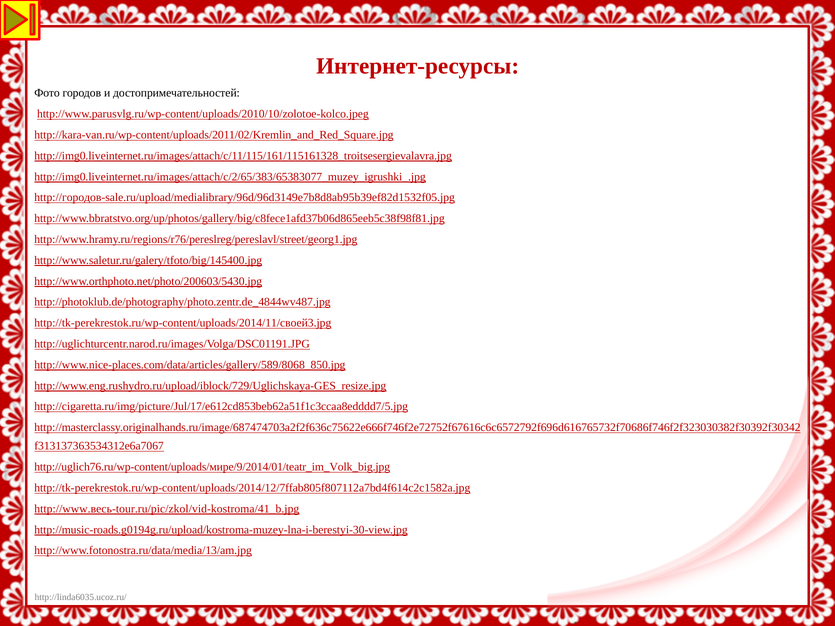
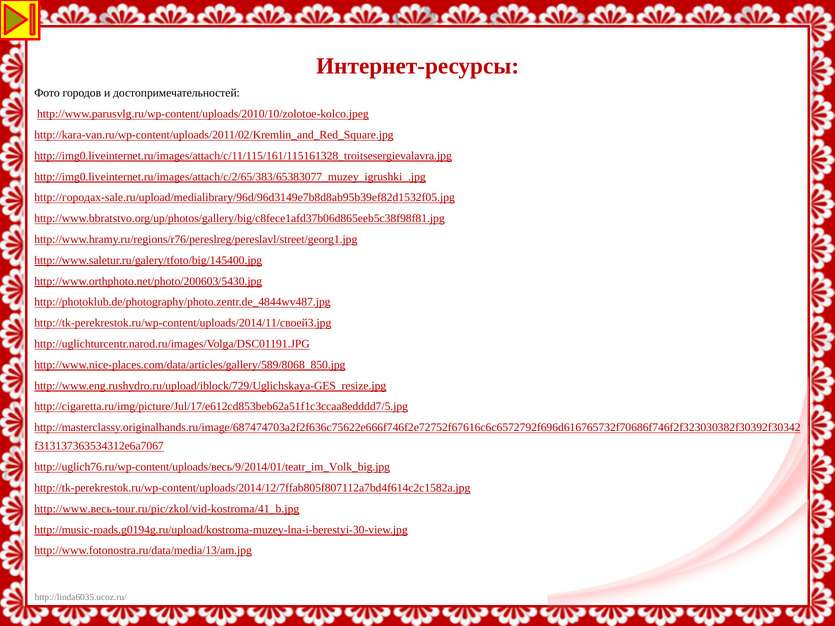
http://городов-sale.ru/upload/medialibrary/96d/96d3149e7b8d8ab95b39ef82d1532f05.jpg: http://городов-sale.ru/upload/medialibrary/96d/96d3149e7b8d8ab95b39ef82d1532f05.jpg -> http://городах-sale.ru/upload/medialibrary/96d/96d3149e7b8d8ab95b39ef82d1532f05.jpg (245, 198)
http://uglich76.ru/wp-content/uploads/мире/9/2014/01/teatr_im_Volk_big.jpg: http://uglich76.ru/wp-content/uploads/мире/9/2014/01/teatr_im_Volk_big.jpg -> http://uglich76.ru/wp-content/uploads/весь/9/2014/01/teatr_im_Volk_big.jpg (212, 467)
